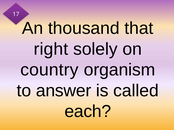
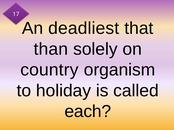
thousand: thousand -> deadliest (84, 28)
right: right -> than (51, 49)
answer: answer -> holiday (64, 91)
